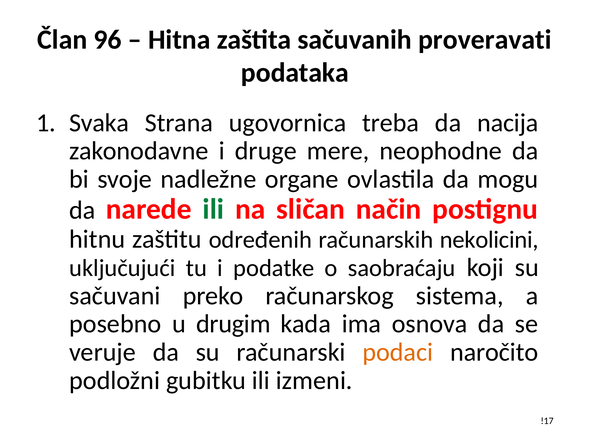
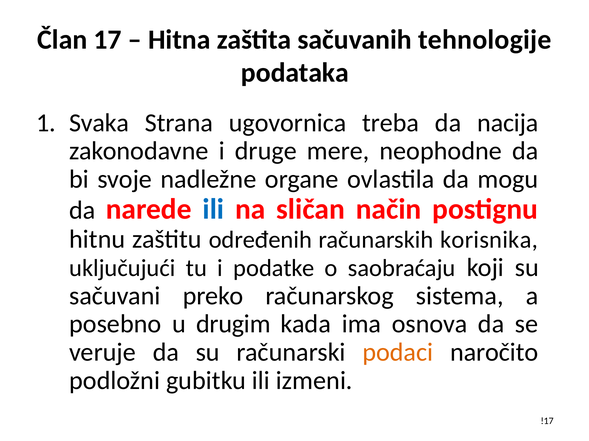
96: 96 -> 17 (108, 40)
proveravati: proveravati -> tehnologije (485, 40)
ili colour: green -> blue (213, 210)
nekolicini: nekolicini -> korisnika (489, 240)
